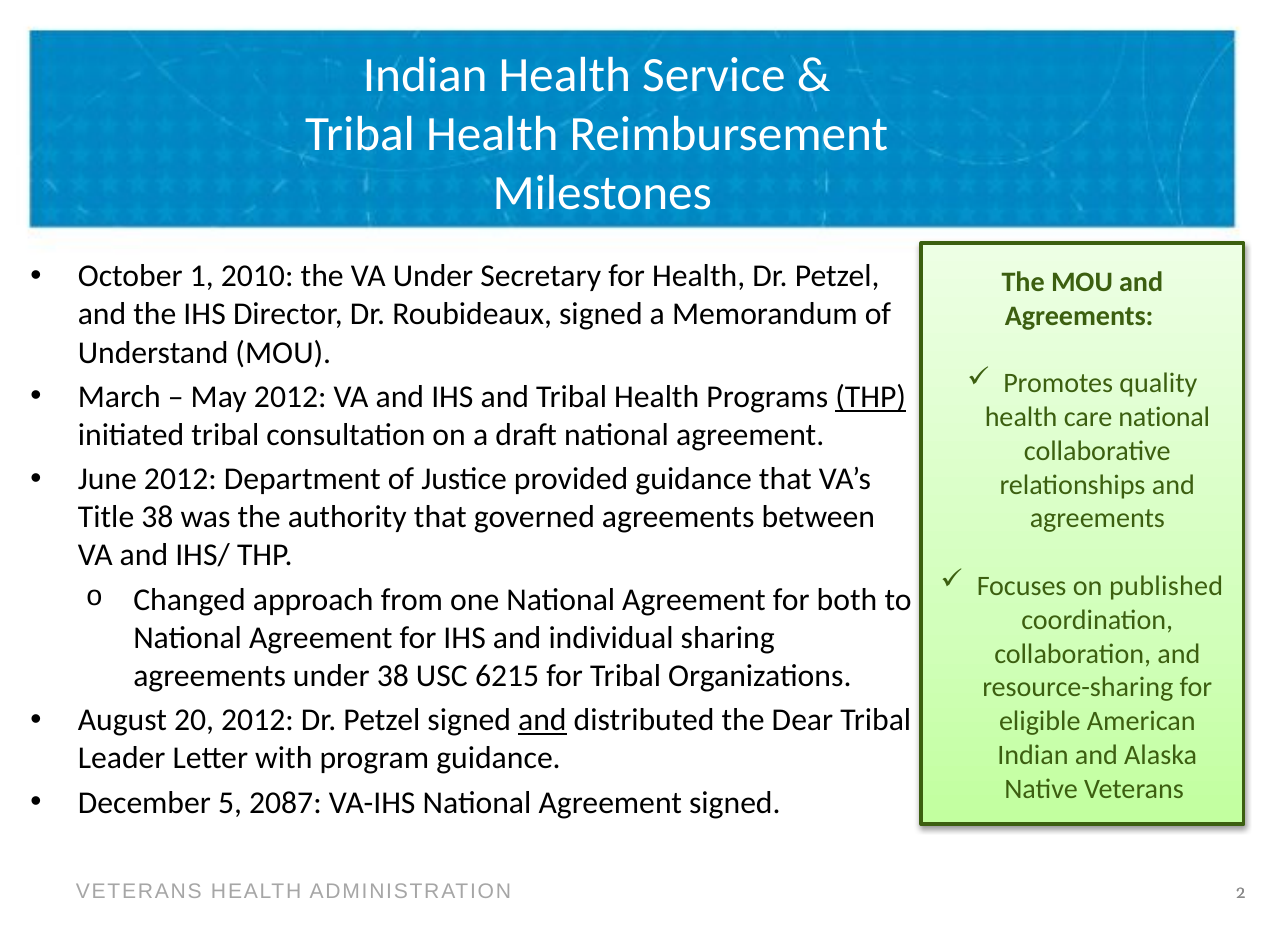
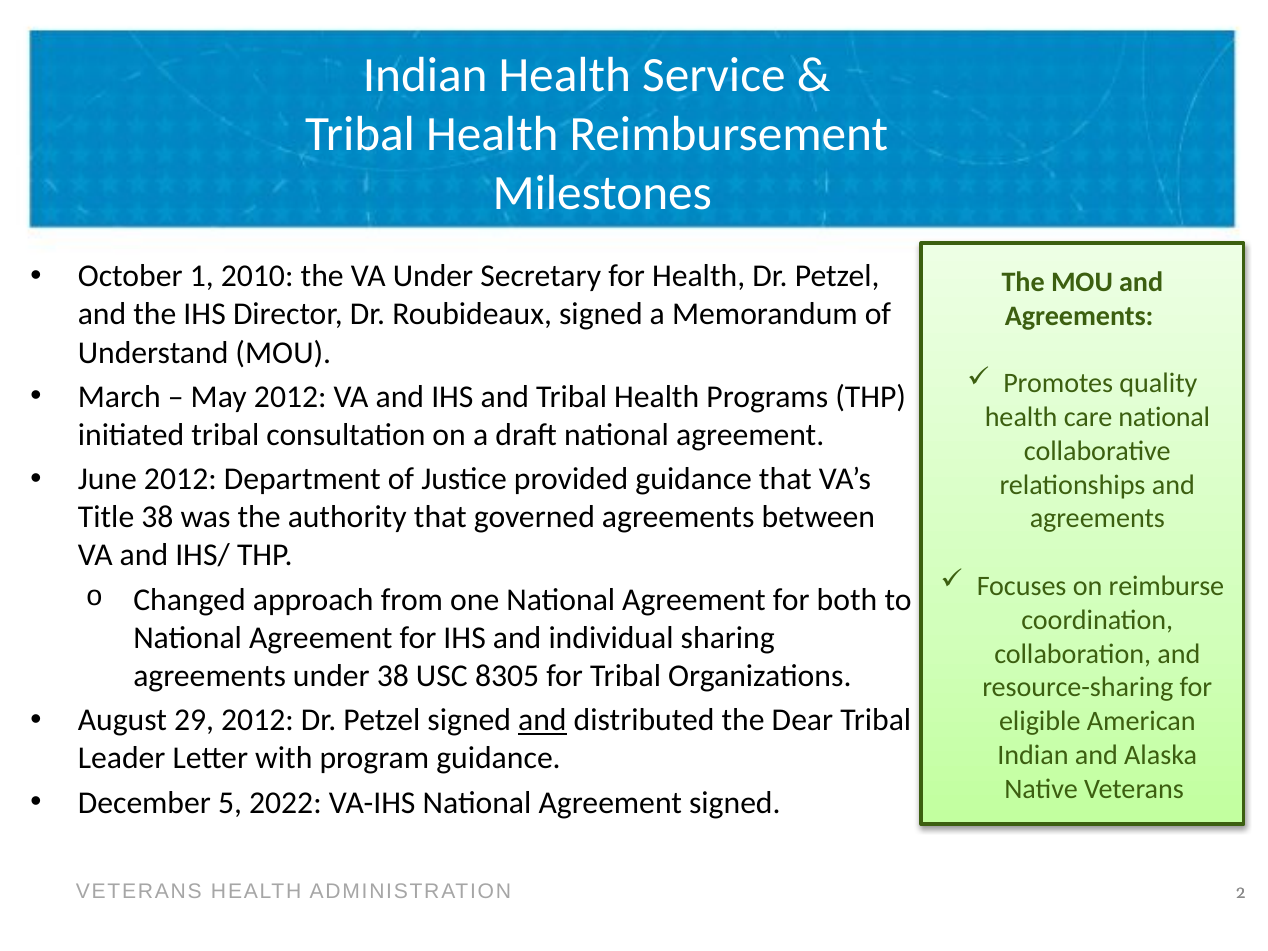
THP underline: present -> none (871, 397)
published: published -> reimburse (1166, 586)
6215: 6215 -> 8305 (507, 676)
20: 20 -> 29 (194, 720)
2087: 2087 -> 2022 (285, 803)
